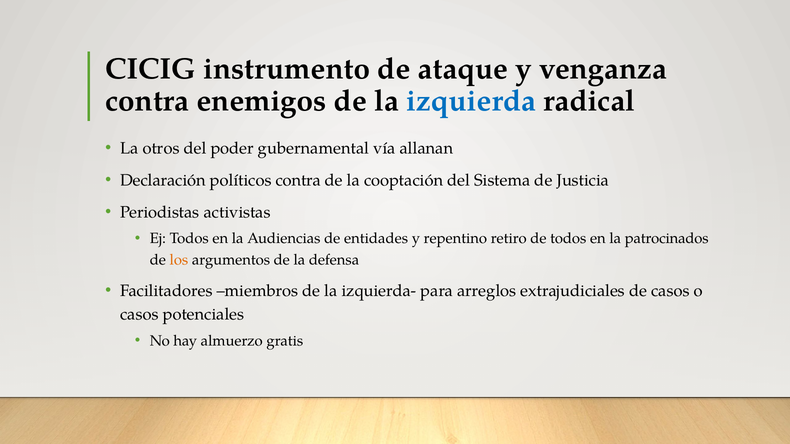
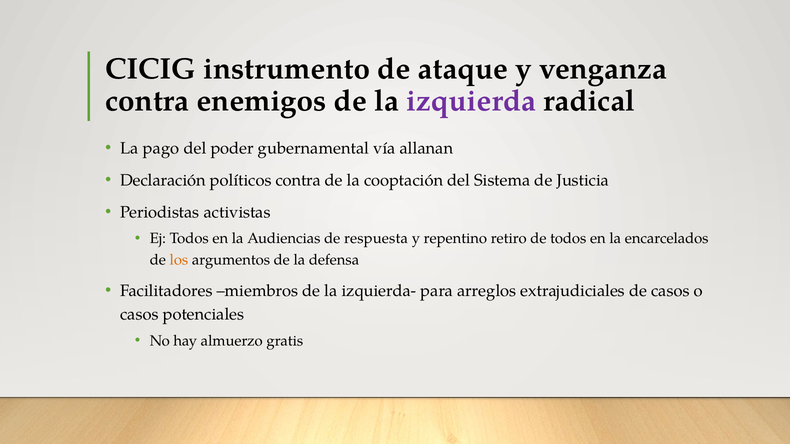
izquierda colour: blue -> purple (471, 101)
otros: otros -> pago (161, 149)
entidades: entidades -> respuesta (376, 239)
patrocinados: patrocinados -> encarcelados (667, 239)
